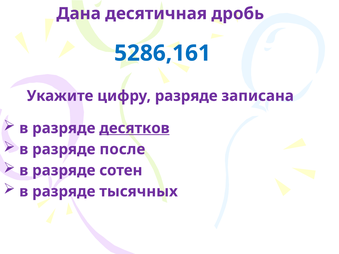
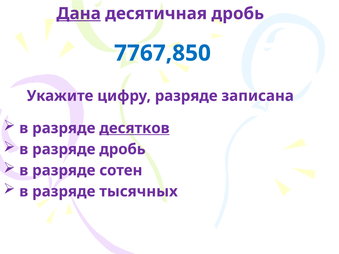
Дана underline: none -> present (79, 14)
5286,161: 5286,161 -> 7767,850 (162, 53)
разряде после: после -> дробь (122, 149)
